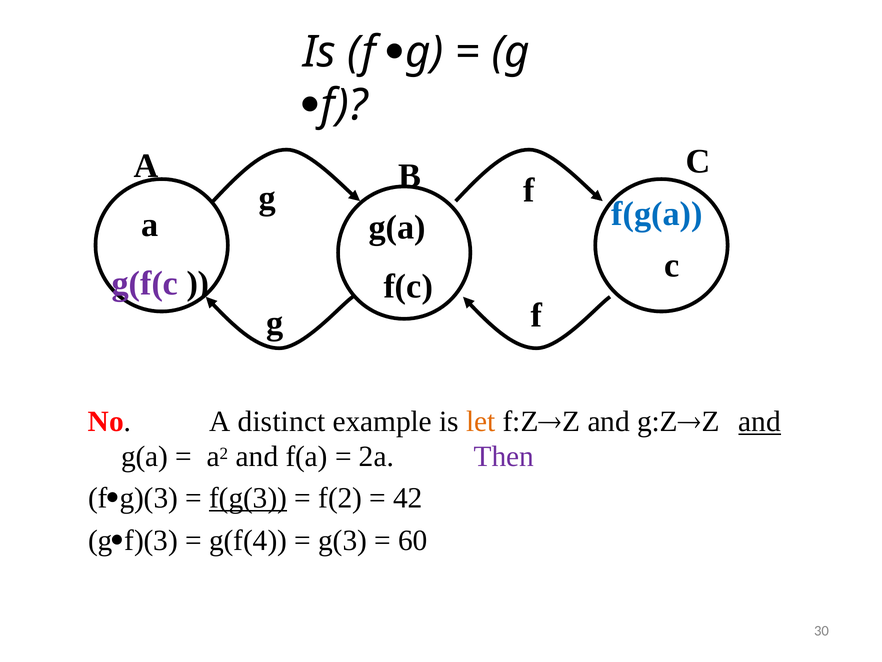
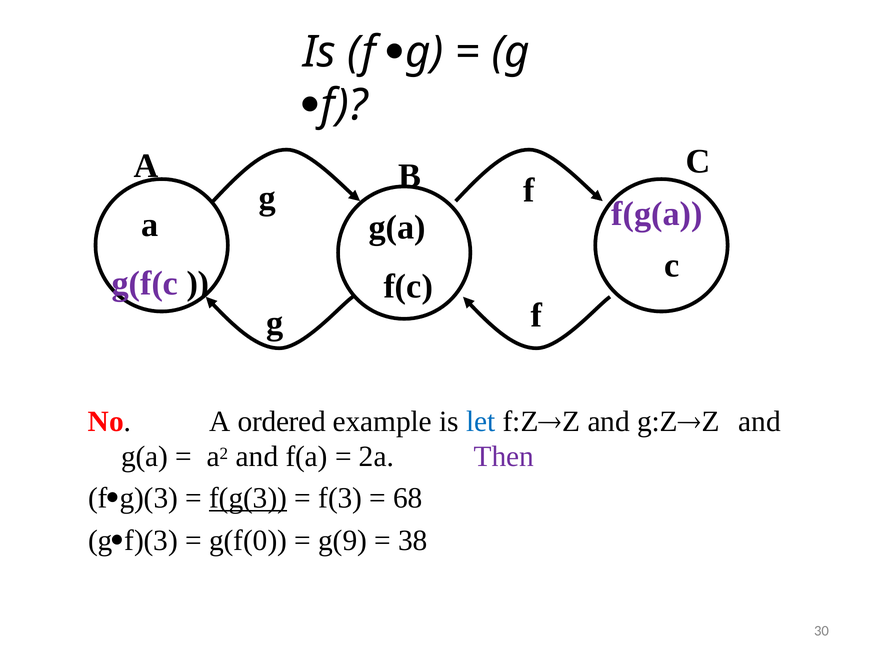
f(g(a colour: blue -> purple (657, 214)
distinct: distinct -> ordered (282, 421)
let colour: orange -> blue (481, 421)
and underline: present -> none (760, 421)
f(2: f(2 -> f(3 (340, 498)
42: 42 -> 68 (408, 498)
g(f(4: g(f(4 -> g(f(0 (248, 540)
g(3: g(3 -> g(9 (343, 540)
60: 60 -> 38 (413, 540)
